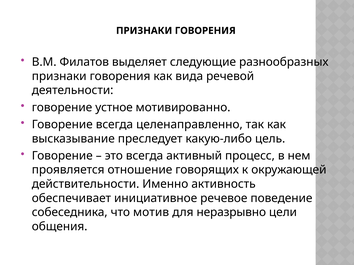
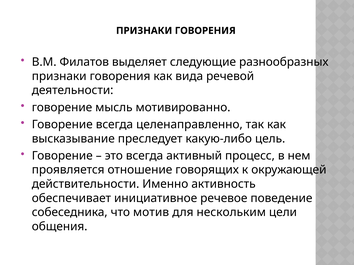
устное: устное -> мысль (114, 108)
неразрывно: неразрывно -> нескольким (231, 213)
